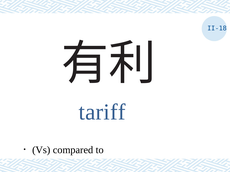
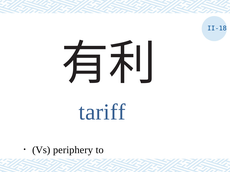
compared: compared -> periphery (73, 150)
